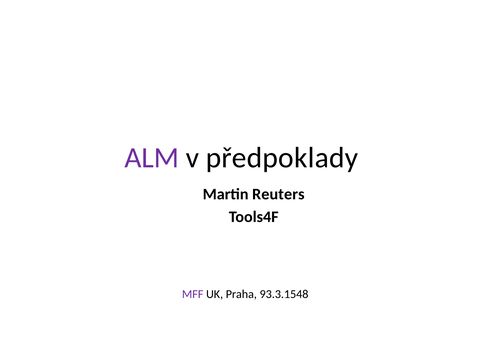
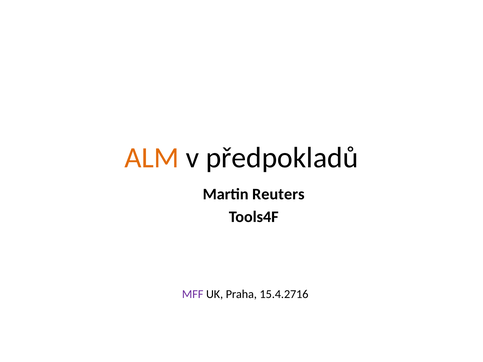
ALM colour: purple -> orange (152, 158)
předpoklady: předpoklady -> předpokladů (282, 158)
93.3.1548: 93.3.1548 -> 15.4.2716 (284, 294)
